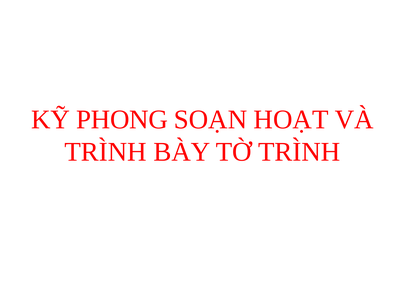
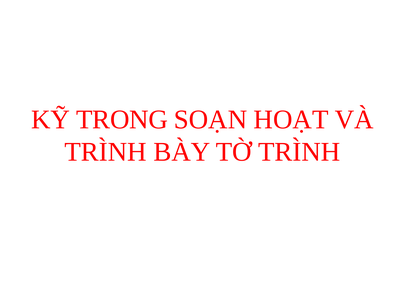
PHONG: PHONG -> TRONG (122, 119)
